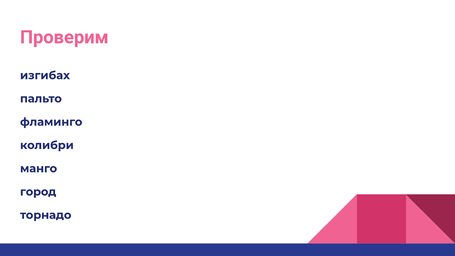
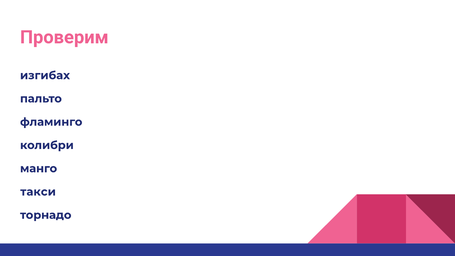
город: город -> такси (38, 192)
